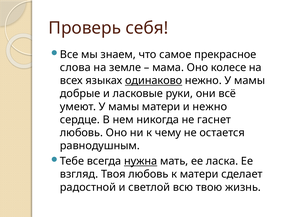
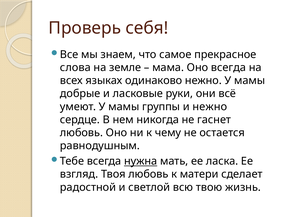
Оно колесе: колесе -> всегда (228, 68)
одинаково underline: present -> none (154, 81)
мамы матери: матери -> группы (161, 107)
